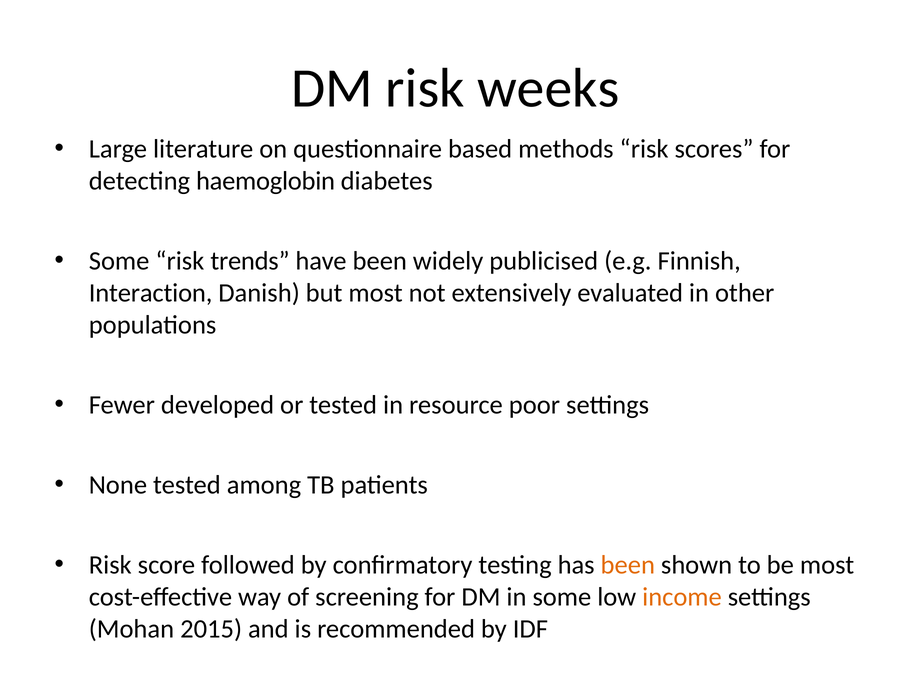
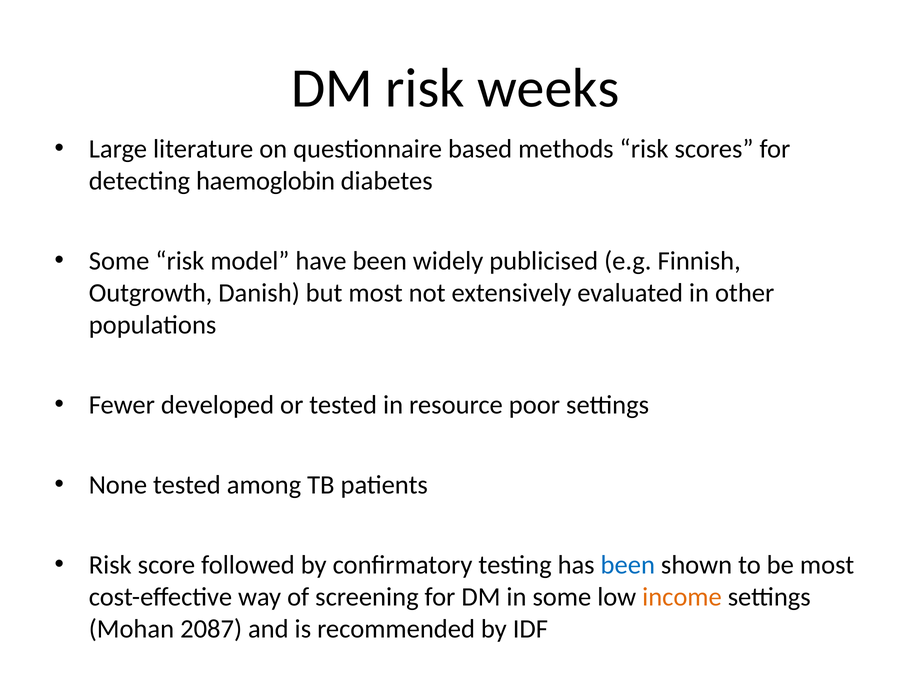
trends: trends -> model (250, 261)
Interaction: Interaction -> Outgrowth (151, 293)
been colour: orange -> blue (628, 564)
2015: 2015 -> 2087 (211, 628)
